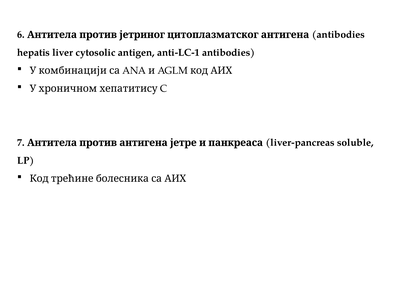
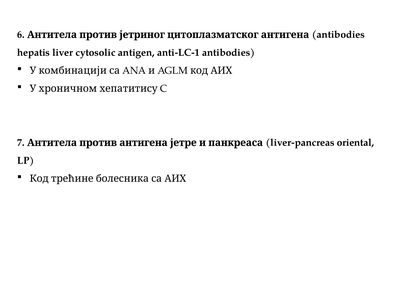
soluble: soluble -> oriental (355, 142)
